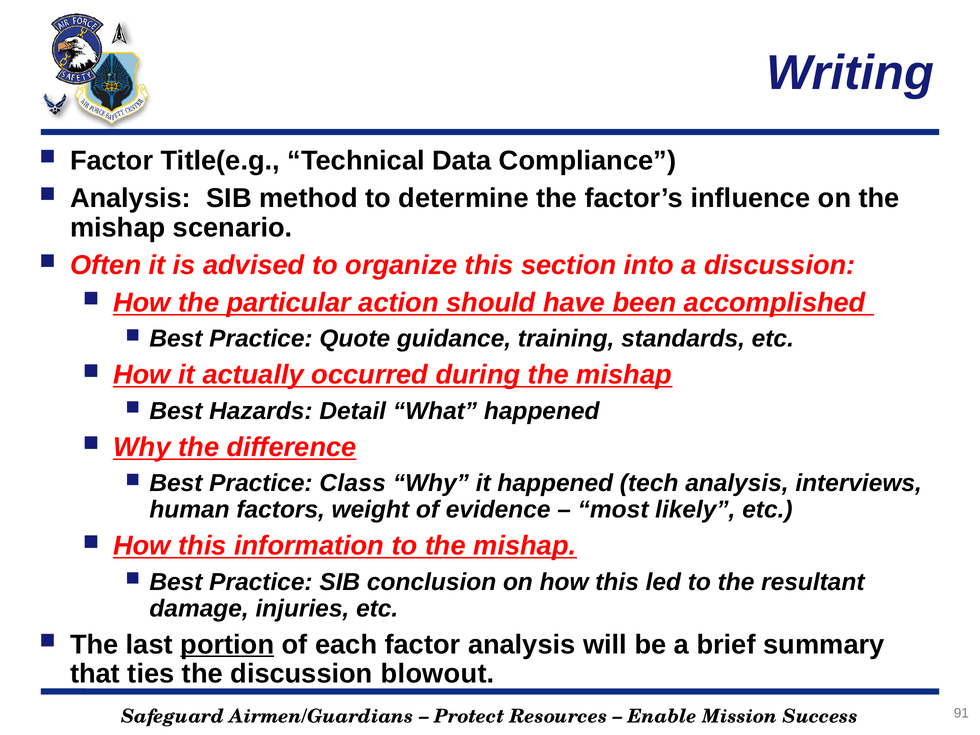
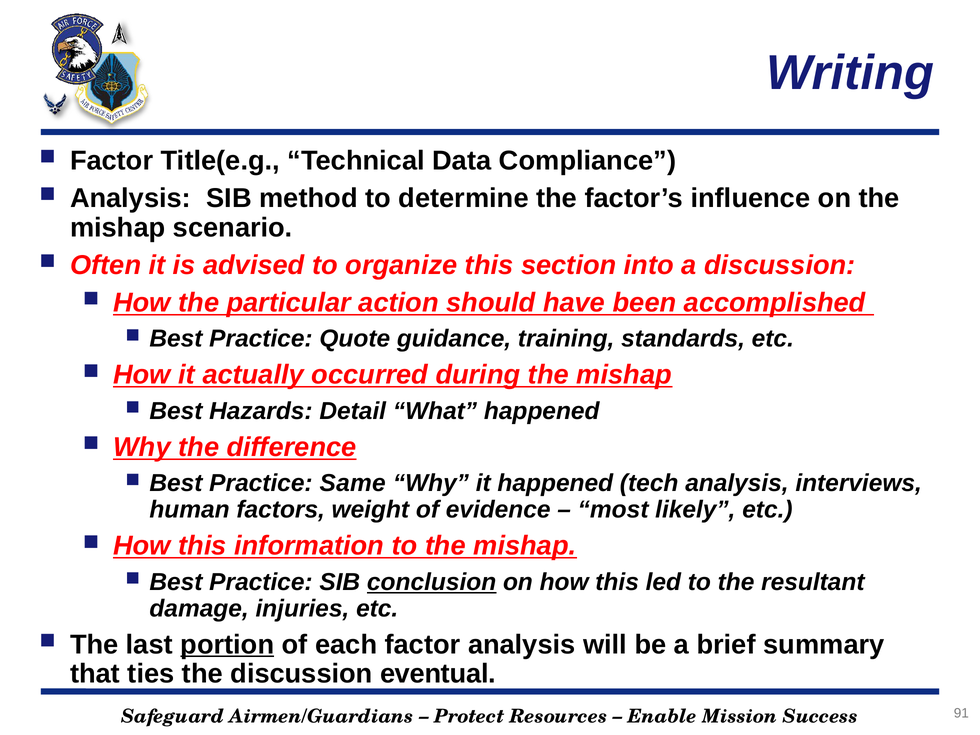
Class: Class -> Same (353, 483)
conclusion underline: none -> present (432, 582)
blowout: blowout -> eventual (438, 674)
